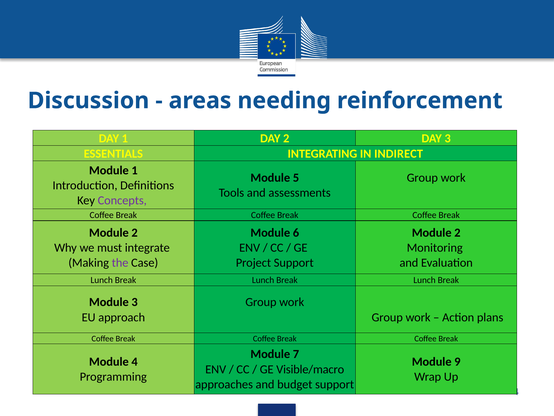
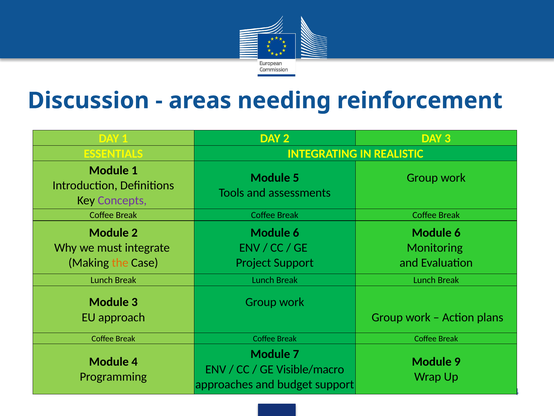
INDIRECT: INDIRECT -> REALISTIC (399, 154)
2: 2 -> 6 (457, 232)
the colour: purple -> orange (120, 263)
